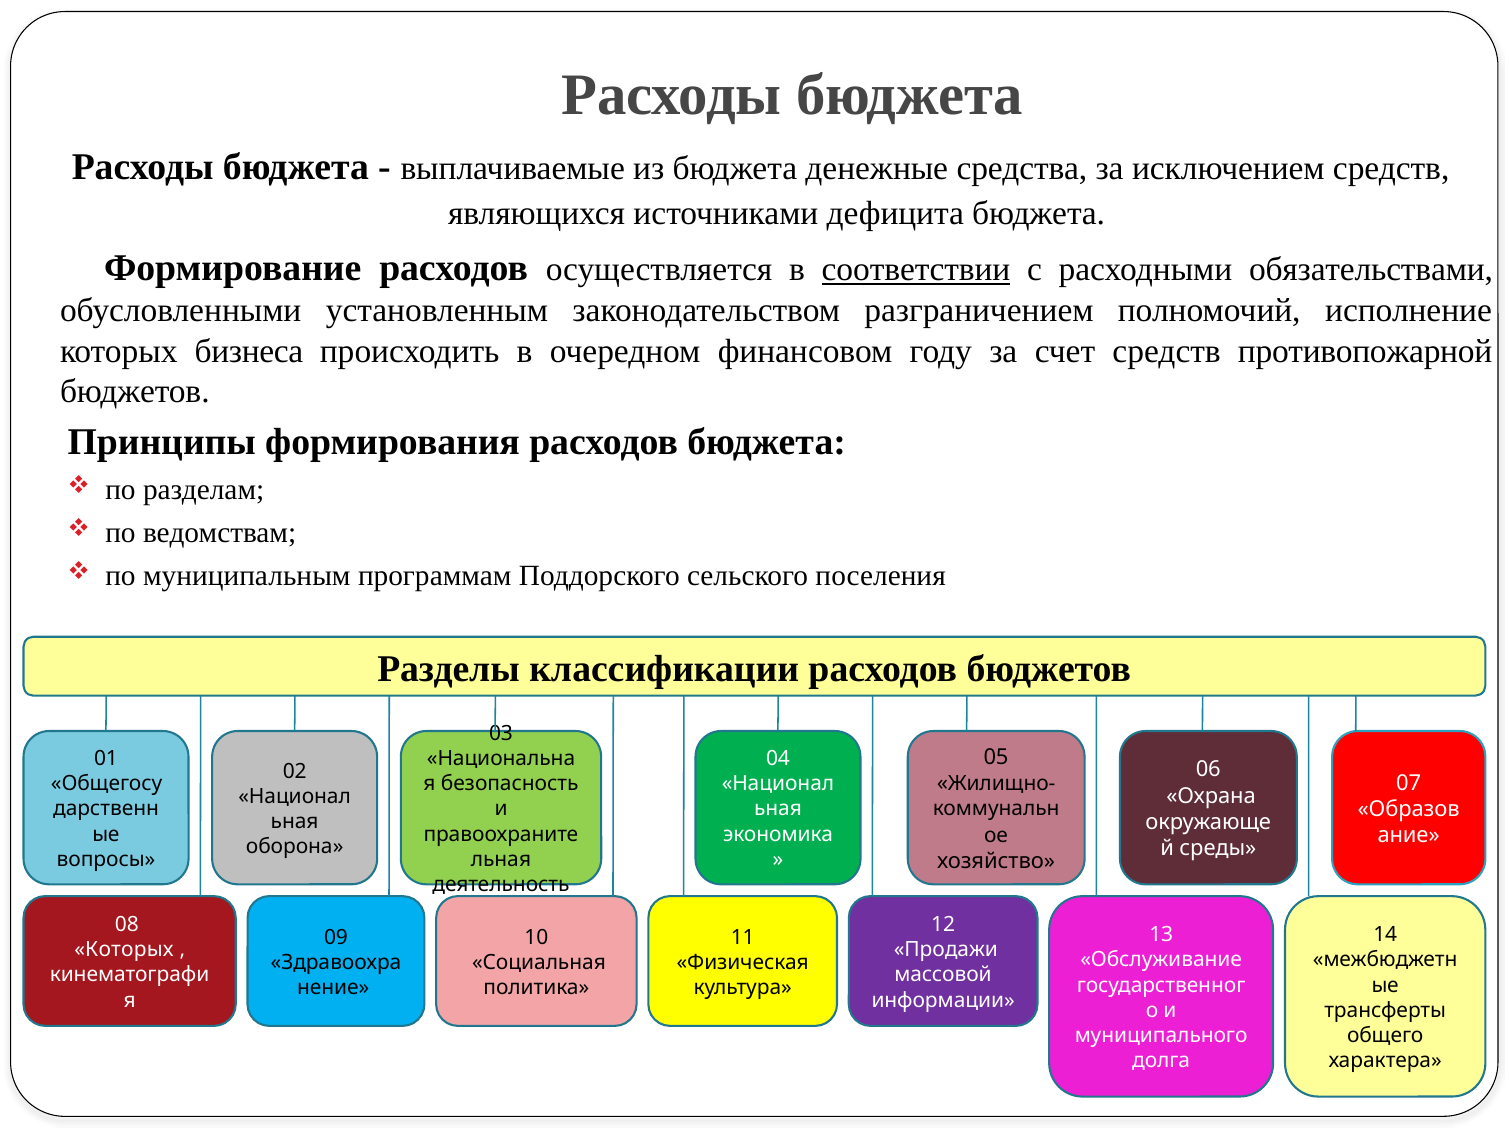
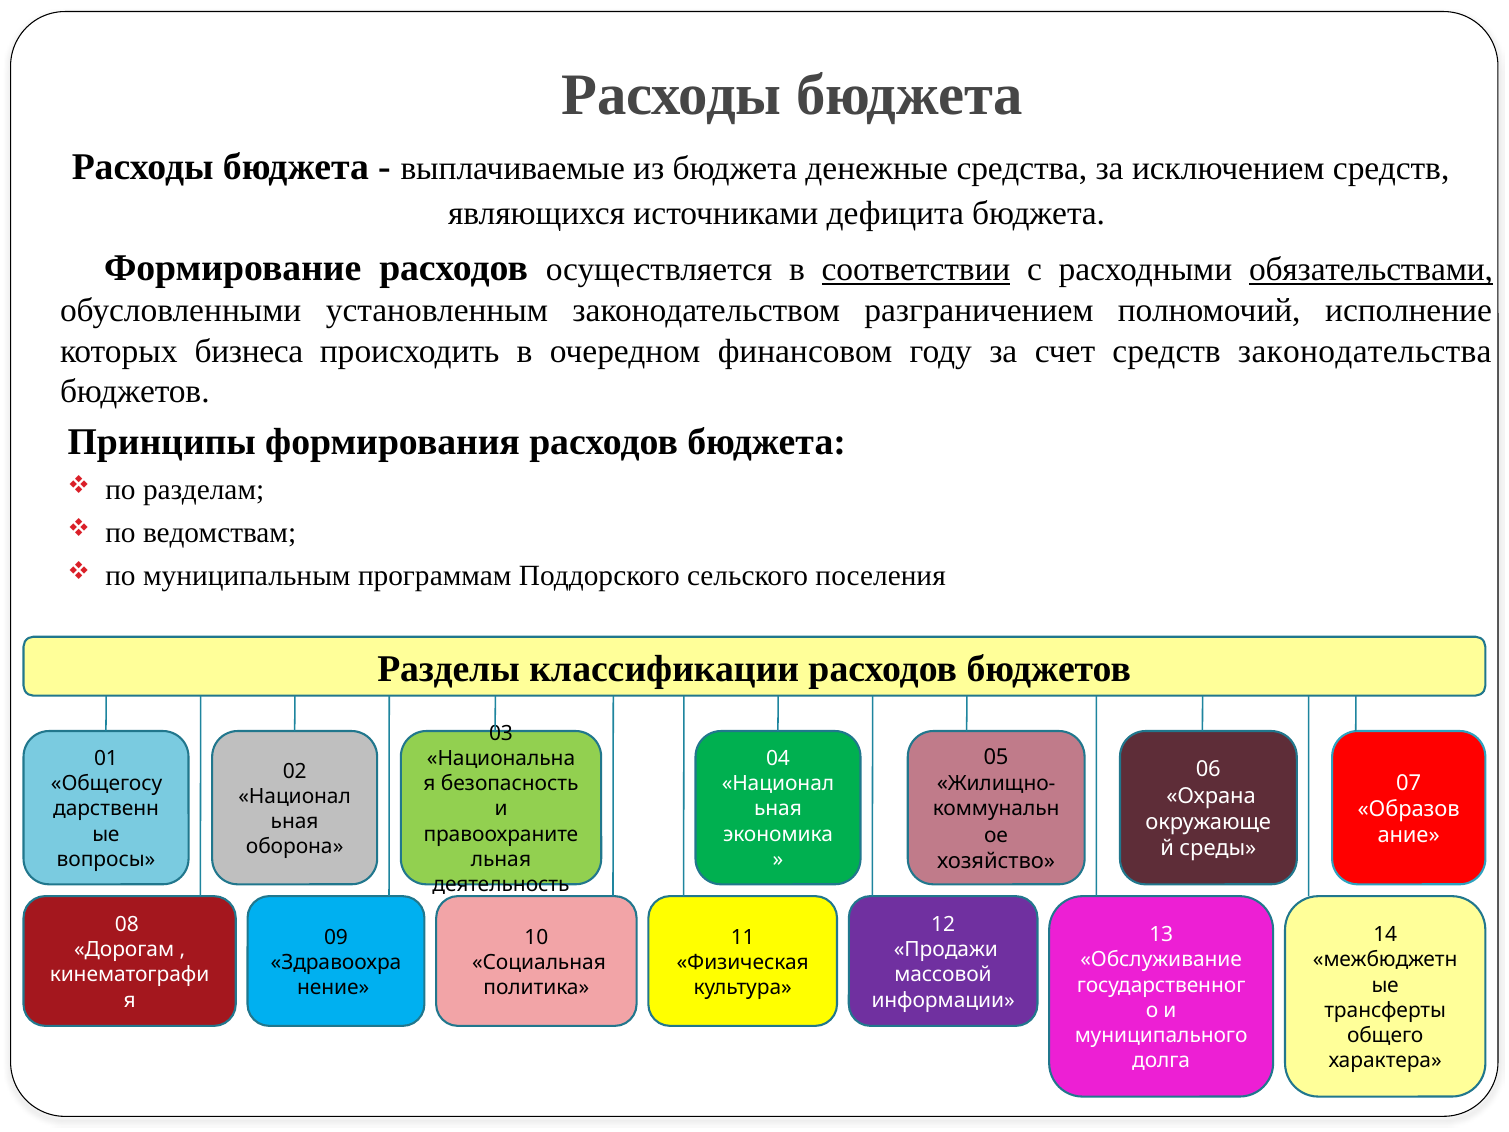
обязательствами underline: none -> present (1371, 270)
противопожарной: противопожарной -> законодательства (1365, 351)
Которых: Которых -> Дорогам (124, 950)
